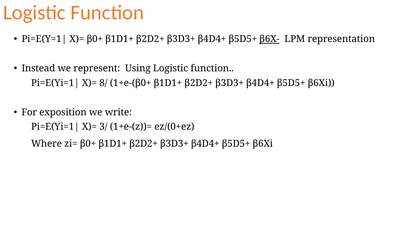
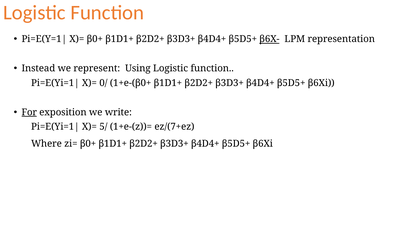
8/: 8/ -> 0/ (103, 83)
For underline: none -> present (29, 113)
3/: 3/ -> 5/ (103, 127)
ez/(0+ez: ez/(0+ez -> ez/(7+ez (174, 127)
